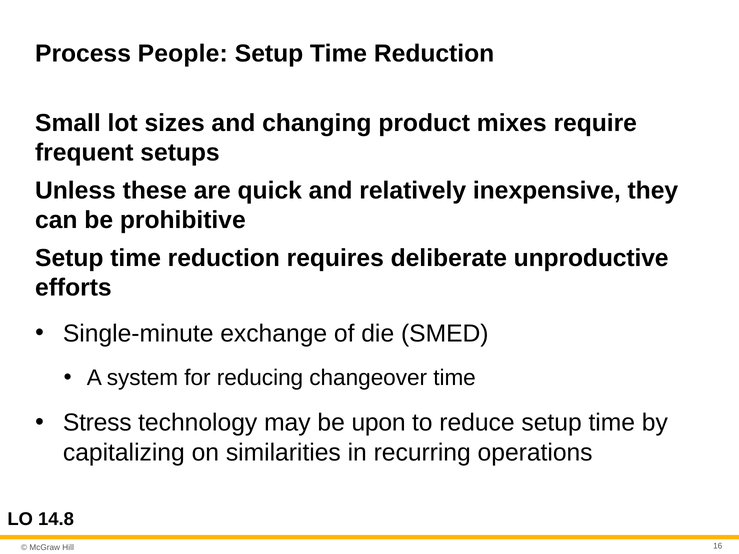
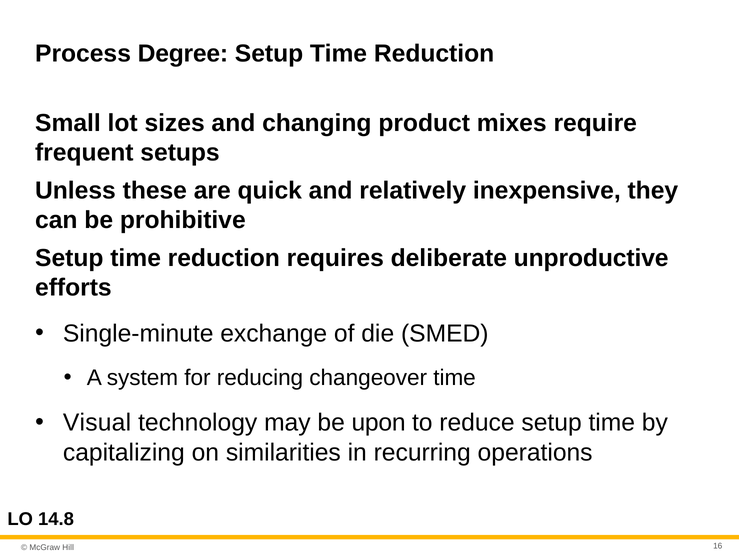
People: People -> Degree (183, 54)
Stress: Stress -> Visual (97, 423)
